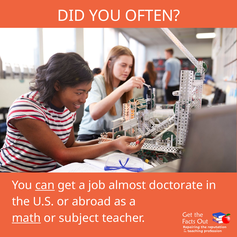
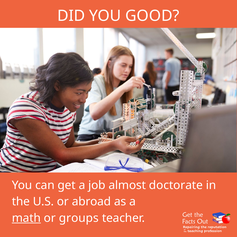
OFTEN: OFTEN -> GOOD (152, 16)
can underline: present -> none (45, 185)
subject: subject -> groups (79, 218)
